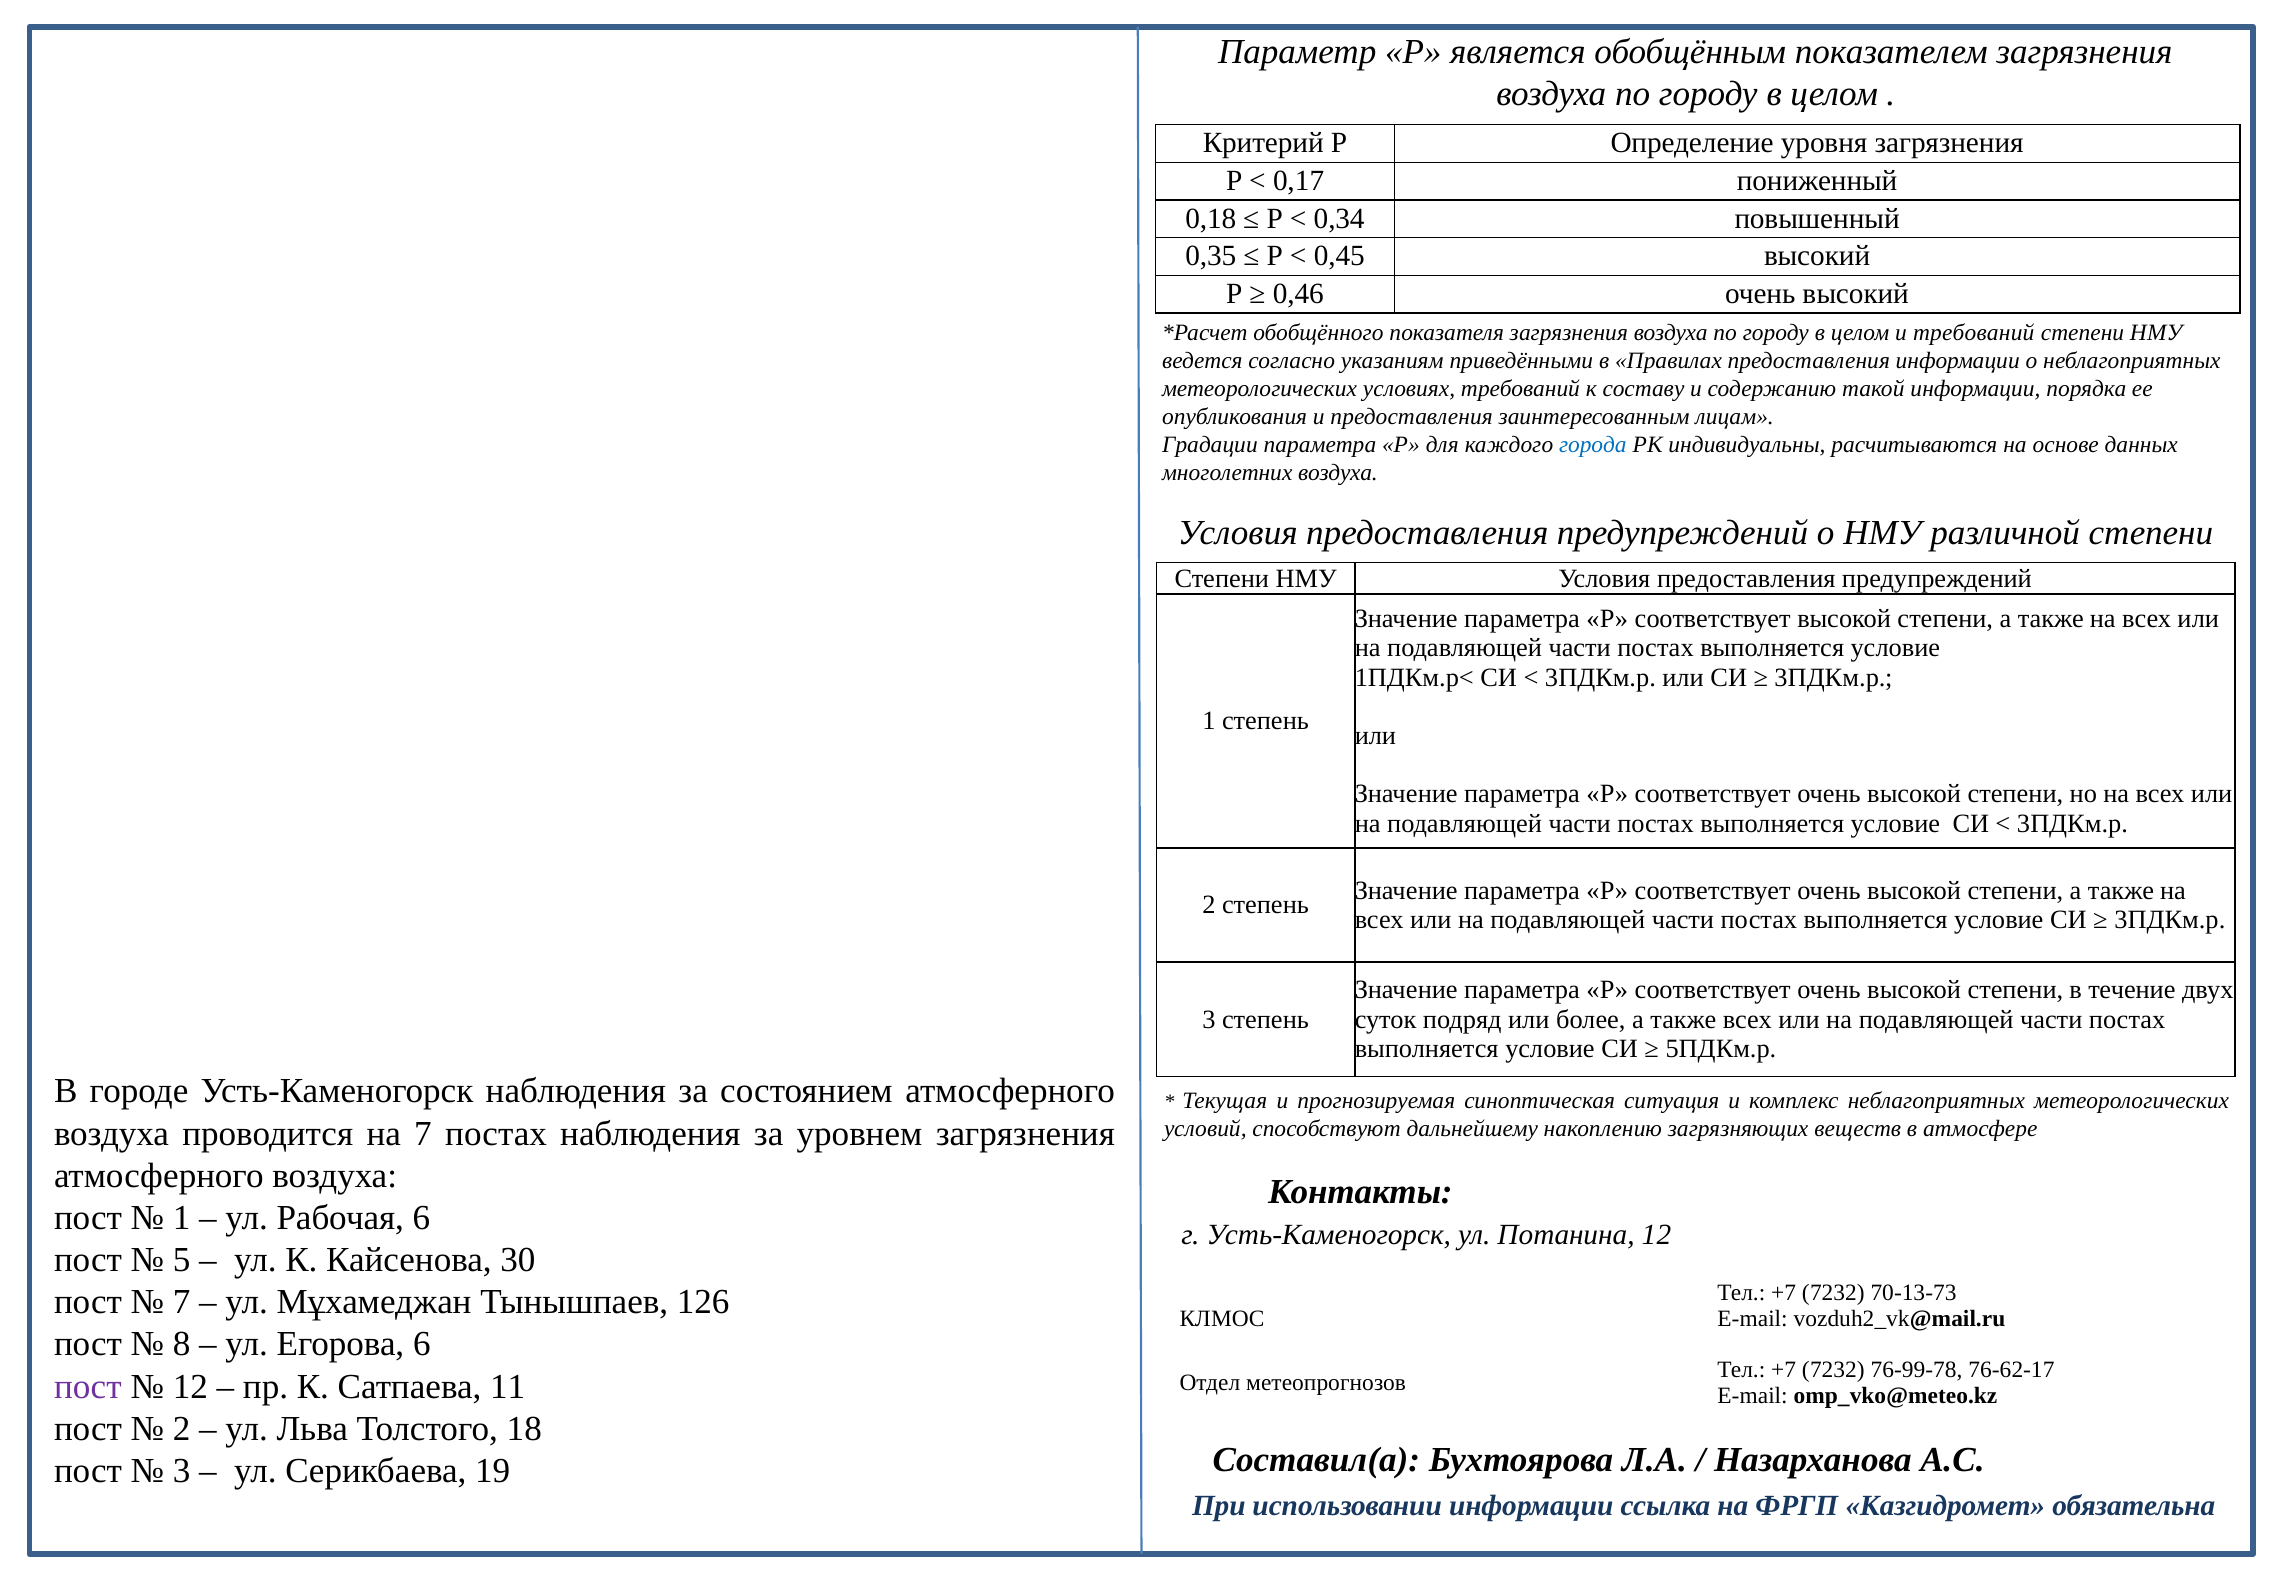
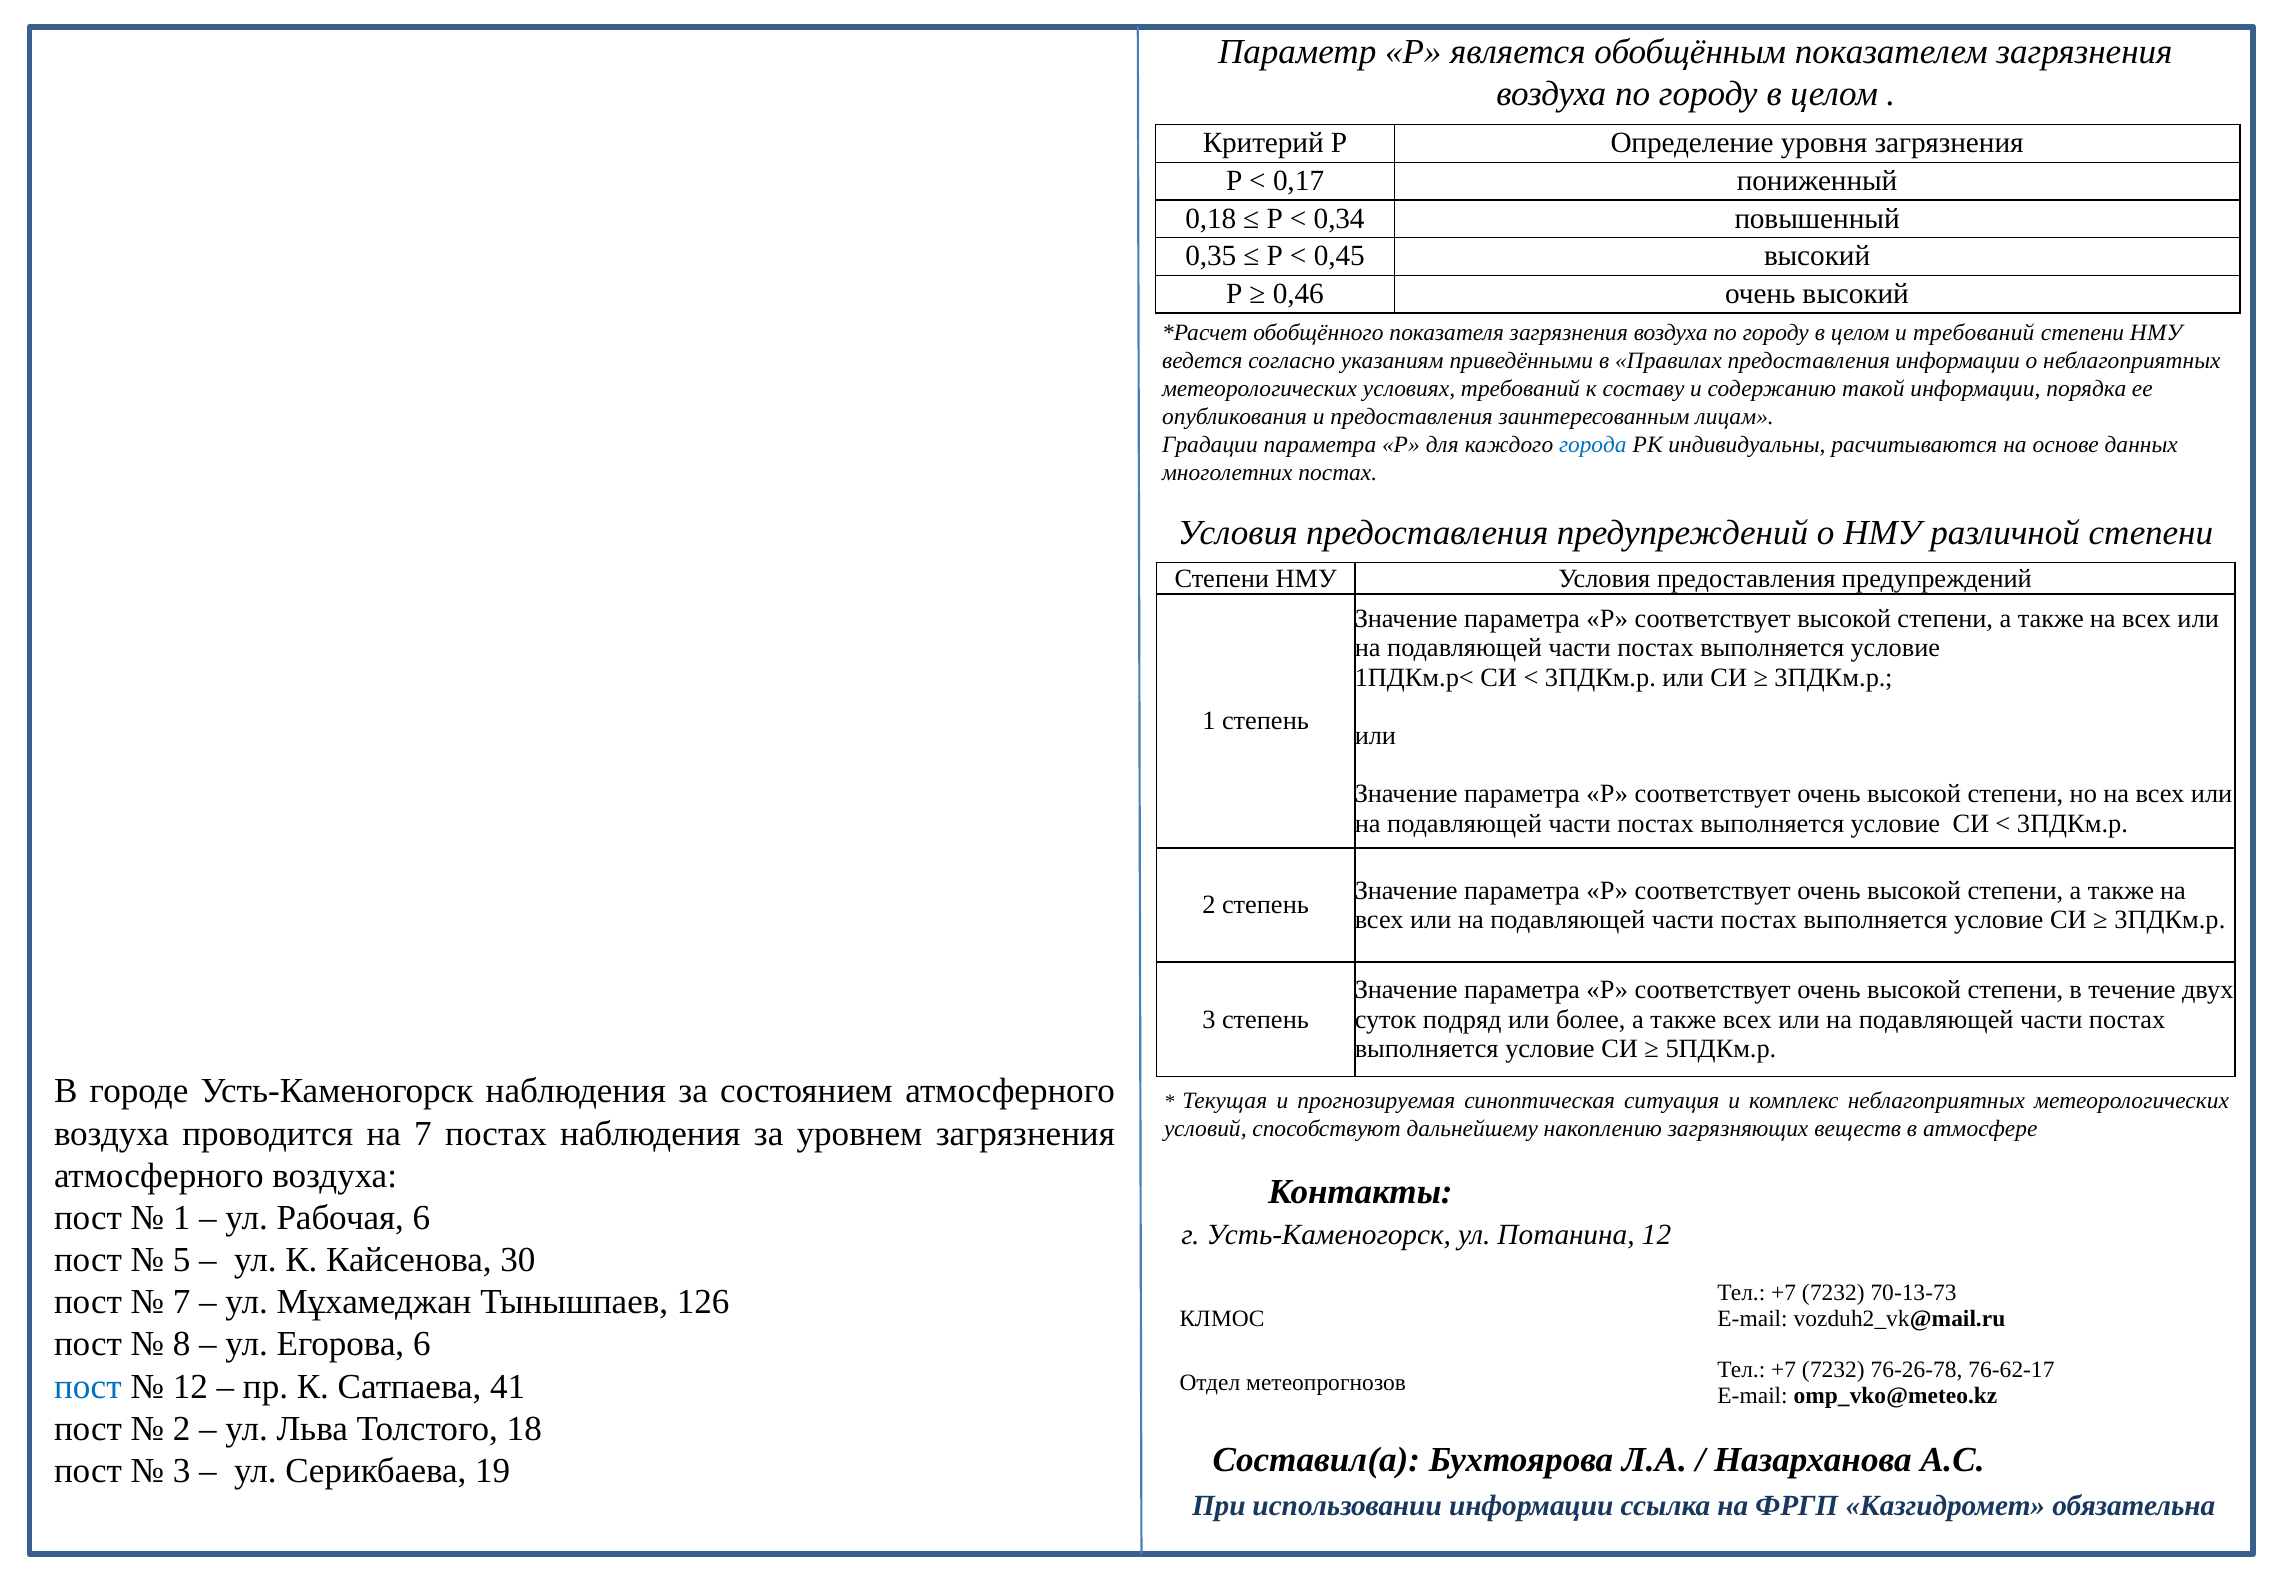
многолетних воздуха: воздуха -> постах (1338, 473)
76-99-78: 76-99-78 -> 76-26-78 (1917, 1370)
пост colour: purple -> blue (88, 1386)
11: 11 -> 41 (508, 1386)
